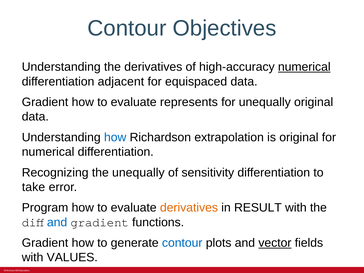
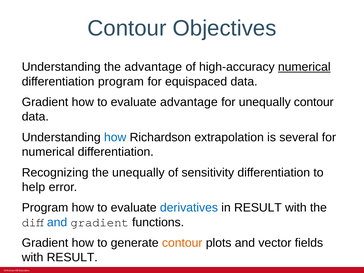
the derivatives: derivatives -> advantage (153, 67)
differentiation adjacent: adjacent -> program (121, 82)
evaluate represents: represents -> advantage (189, 102)
unequally original: original -> contour (314, 102)
is original: original -> several (299, 137)
take: take -> help (34, 187)
derivatives colour: orange -> blue (189, 208)
contour colour: blue -> orange (182, 243)
vector underline: present -> none (275, 243)
with VALUES: VALUES -> RESULT (72, 257)
